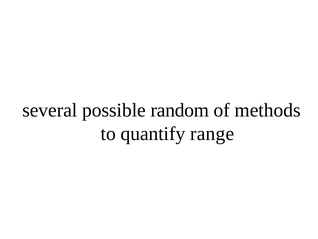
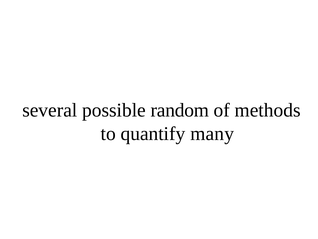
range: range -> many (212, 133)
